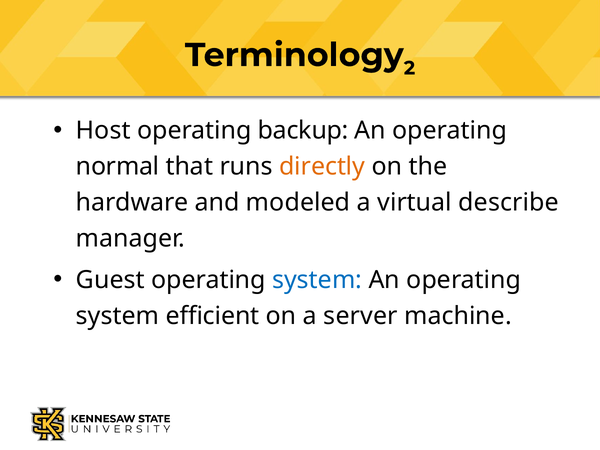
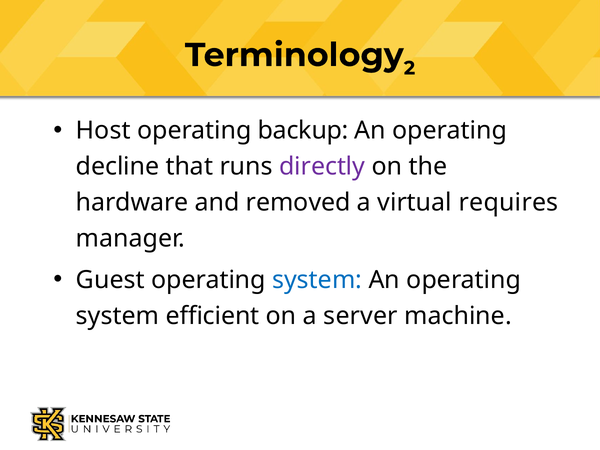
normal: normal -> decline (118, 167)
directly colour: orange -> purple (322, 167)
modeled: modeled -> removed (298, 203)
describe: describe -> requires (509, 203)
